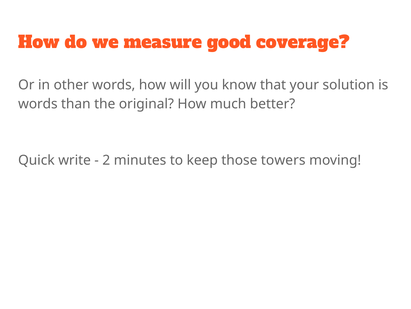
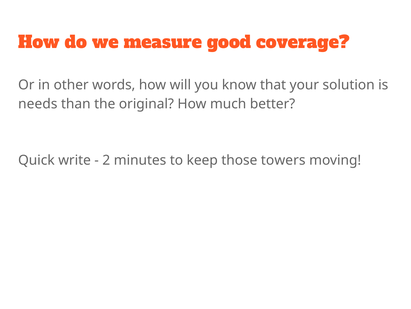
words: words -> needs (38, 104)
